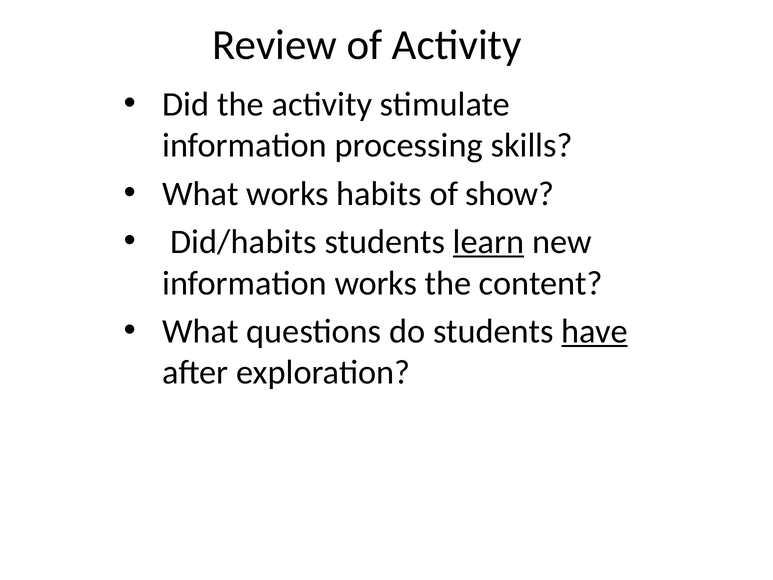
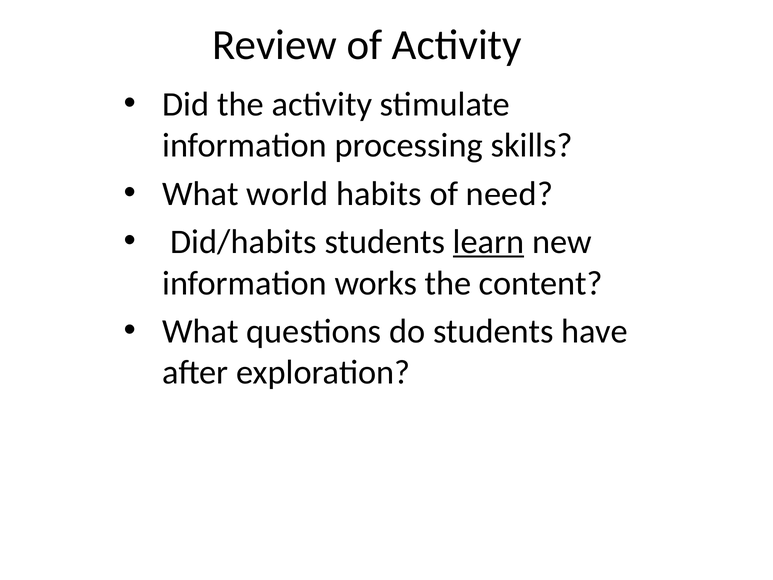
What works: works -> world (287, 194)
show: show -> need (509, 194)
have underline: present -> none (595, 331)
